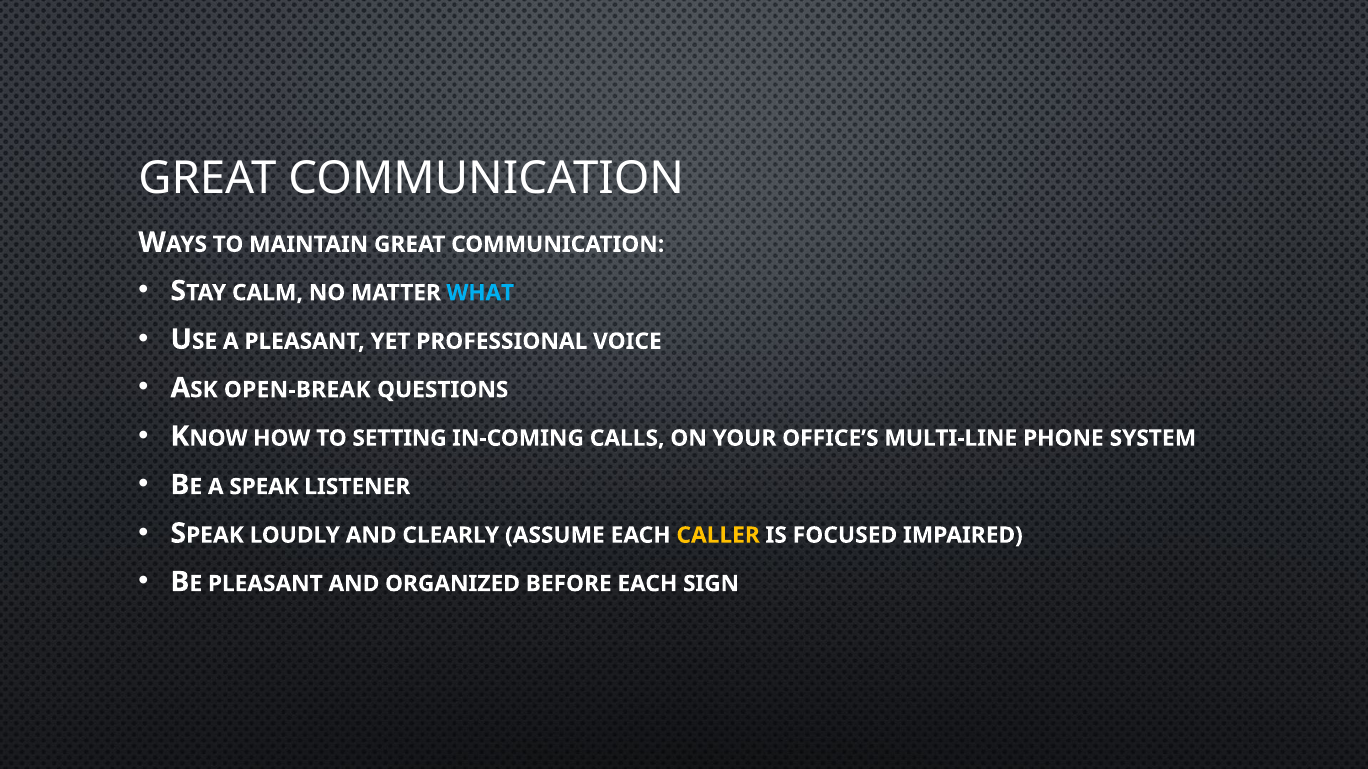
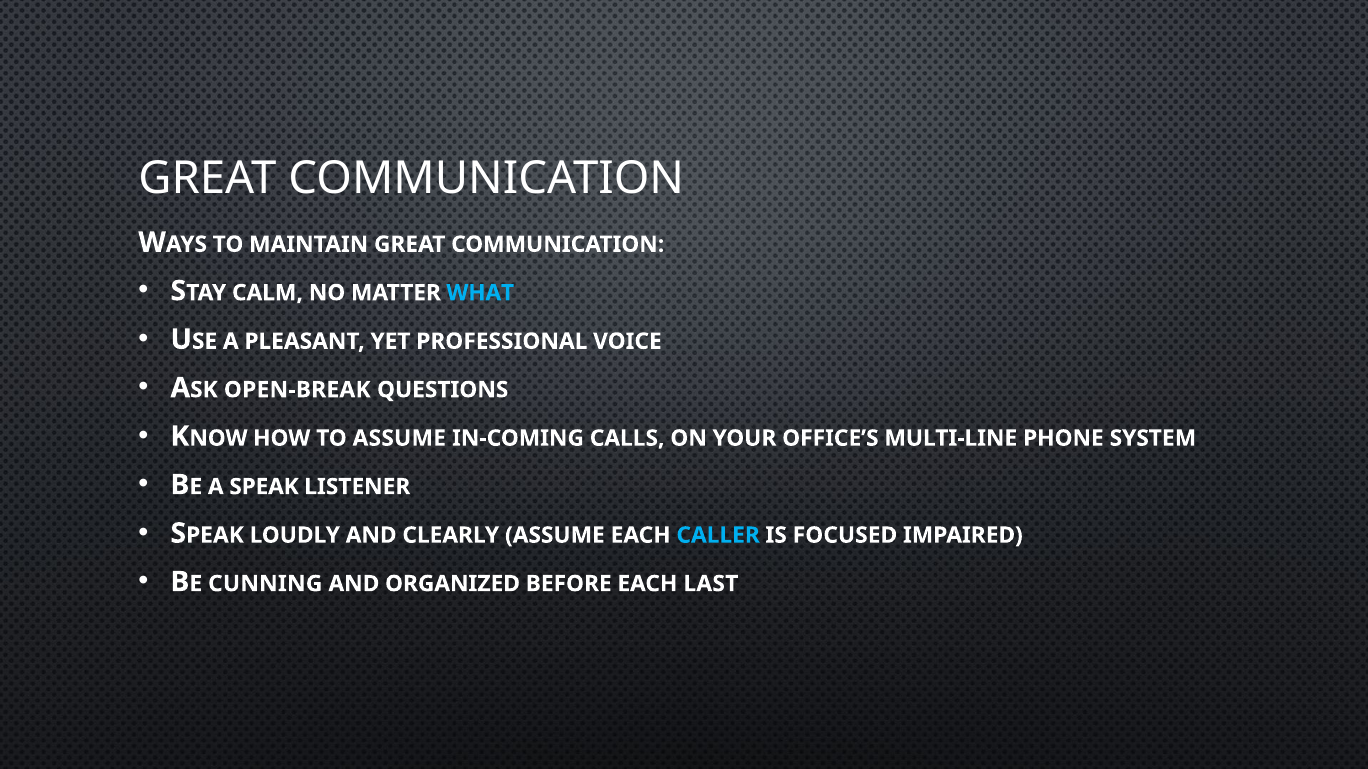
TO SETTING: SETTING -> ASSUME (399, 438)
CALLER colour: yellow -> light blue (718, 536)
BE PLEASANT: PLEASANT -> CUNNING (265, 584)
SIGN: SIGN -> LAST (711, 584)
